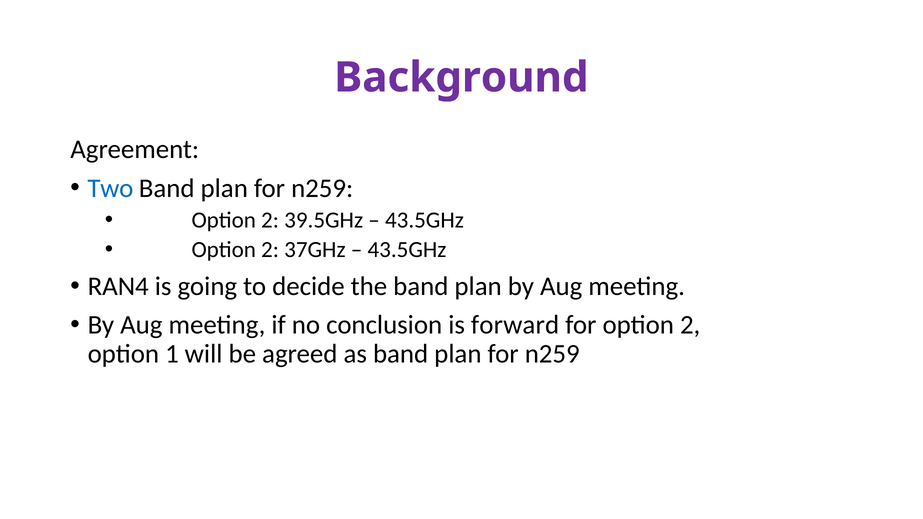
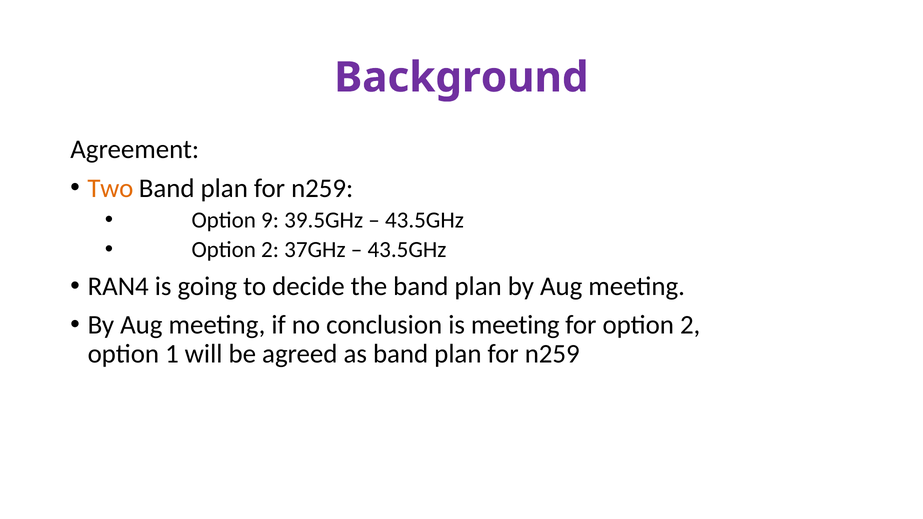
Two colour: blue -> orange (110, 188)
2: 2 -> 9 (270, 220)
is forward: forward -> meeting (515, 325)
